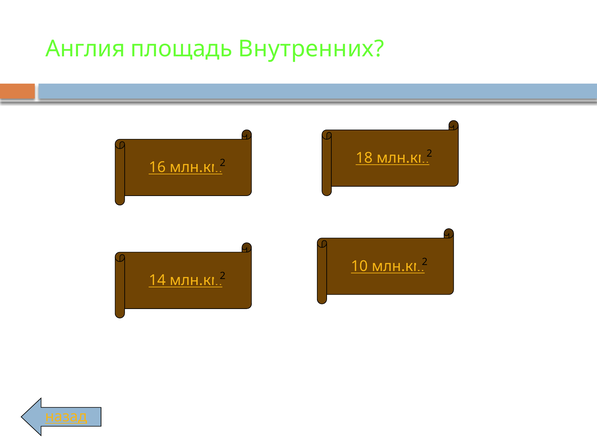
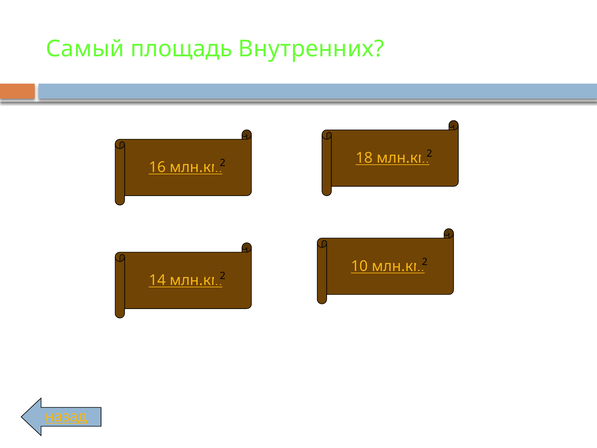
Англия: Англия -> Самый (85, 49)
